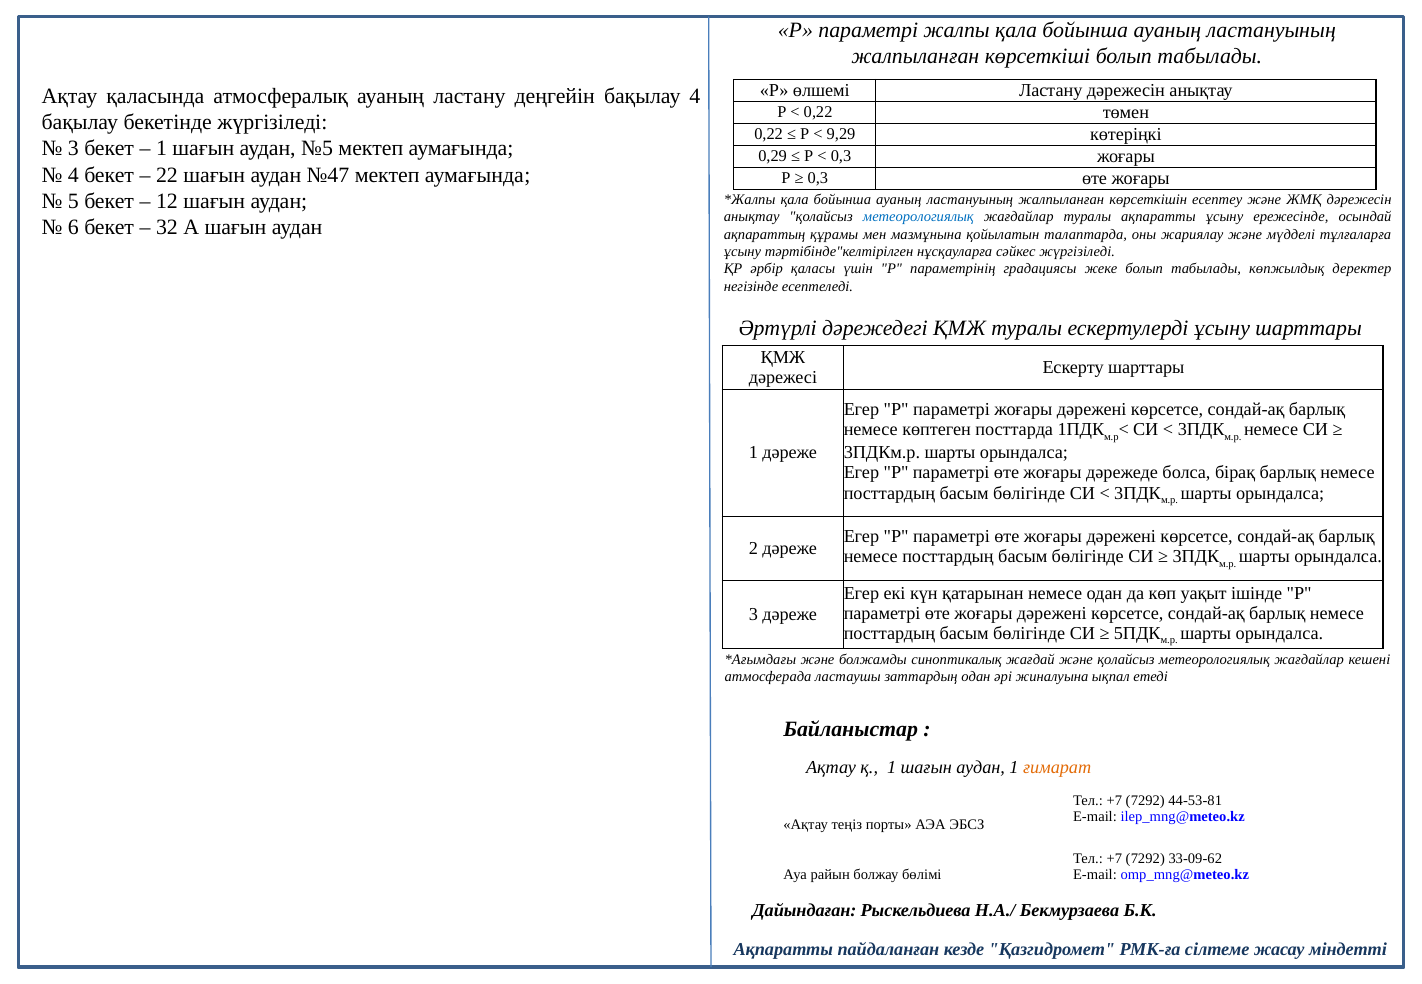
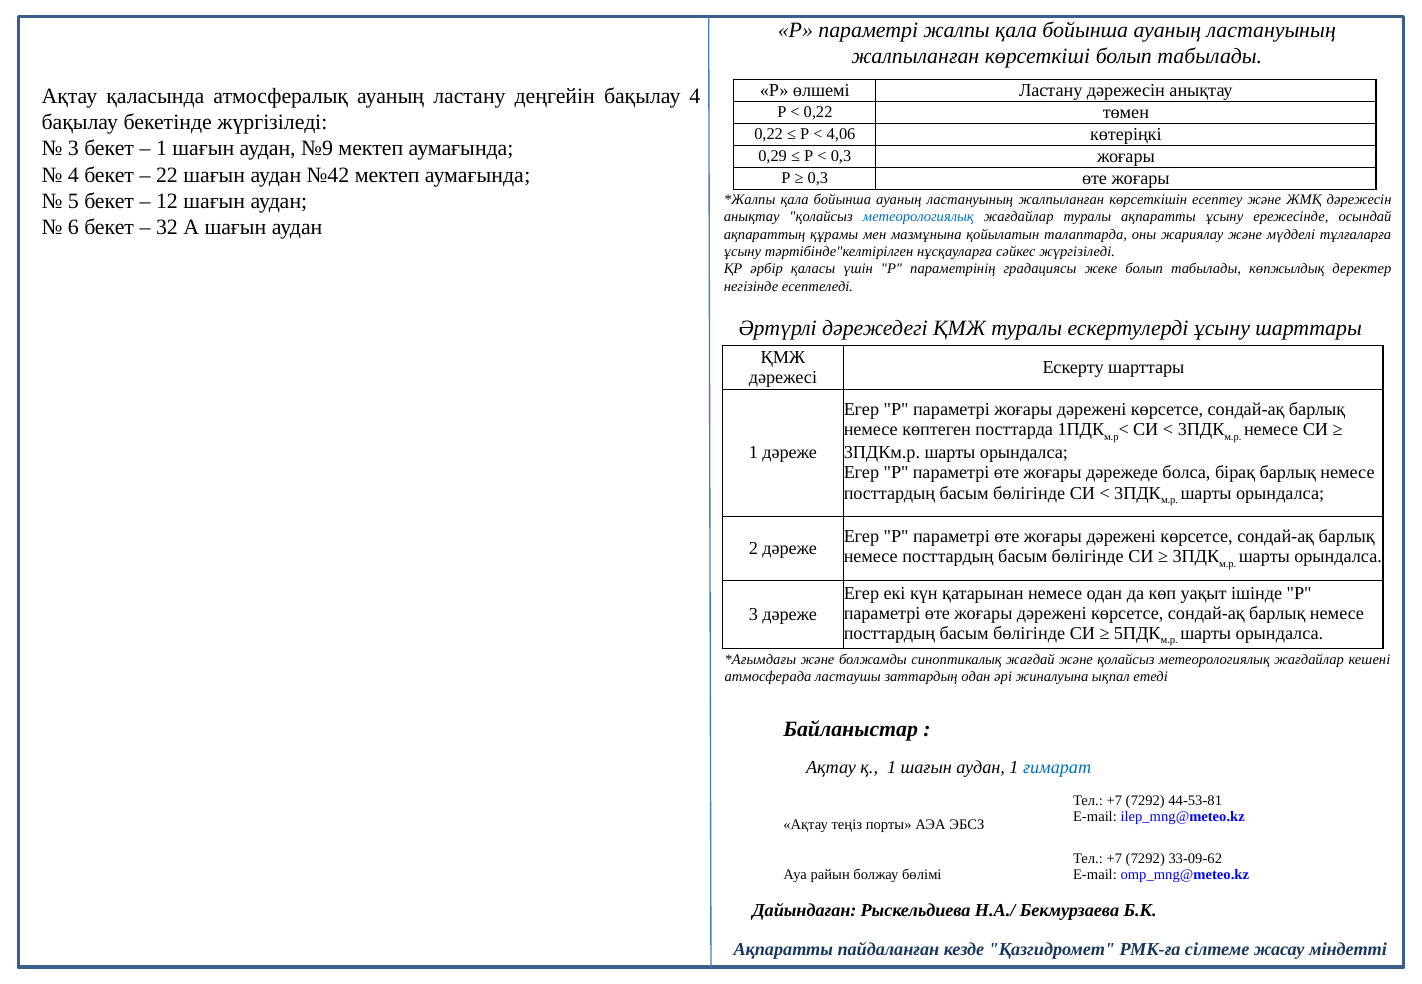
9,29: 9,29 -> 4,06 (841, 134)
№5: №5 -> №9 (317, 149)
№47: №47 -> №42 (328, 175)
ғимарат colour: orange -> blue (1057, 768)
